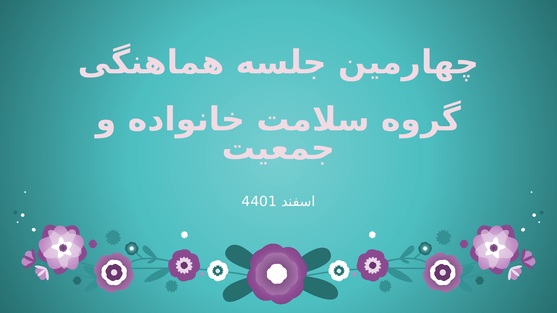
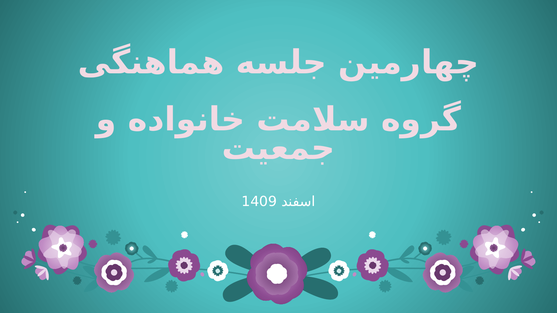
4401: 4401 -> 1409 (259, 202)
